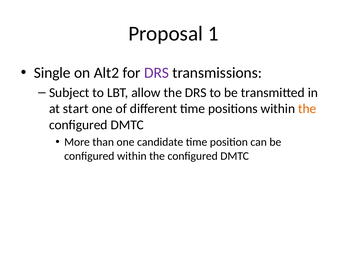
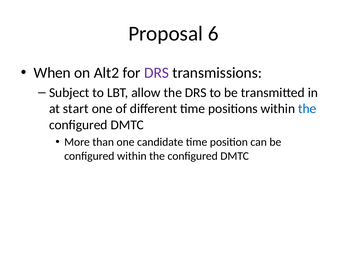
1: 1 -> 6 (213, 34)
Single: Single -> When (52, 73)
the colour: orange -> blue (307, 109)
